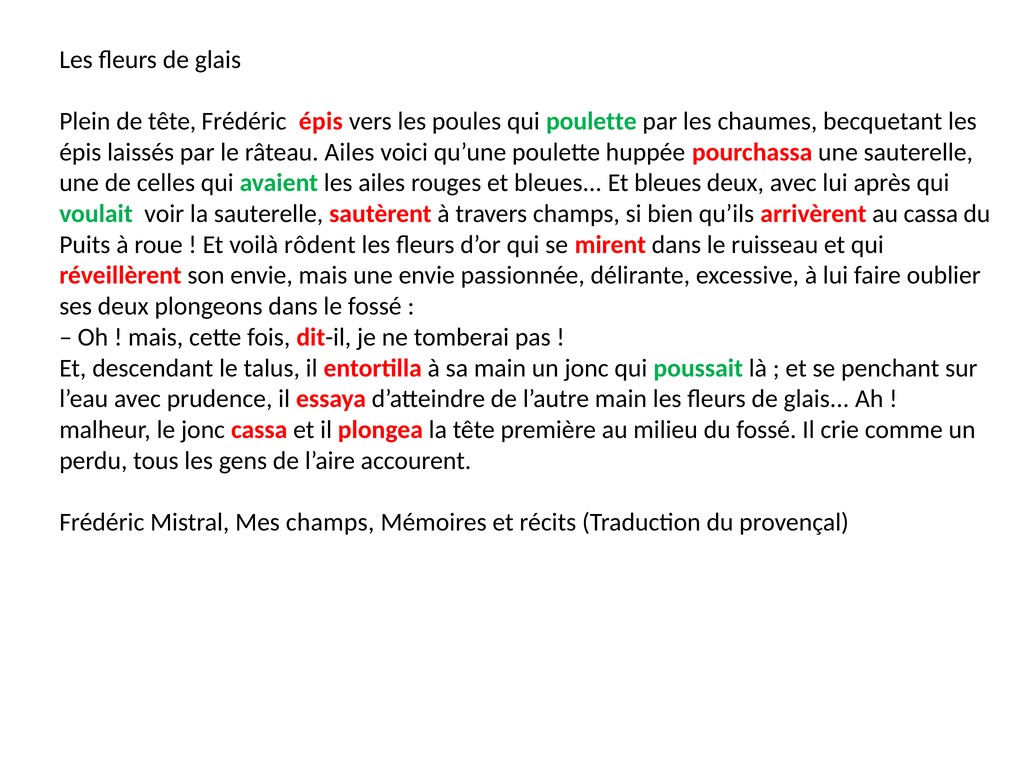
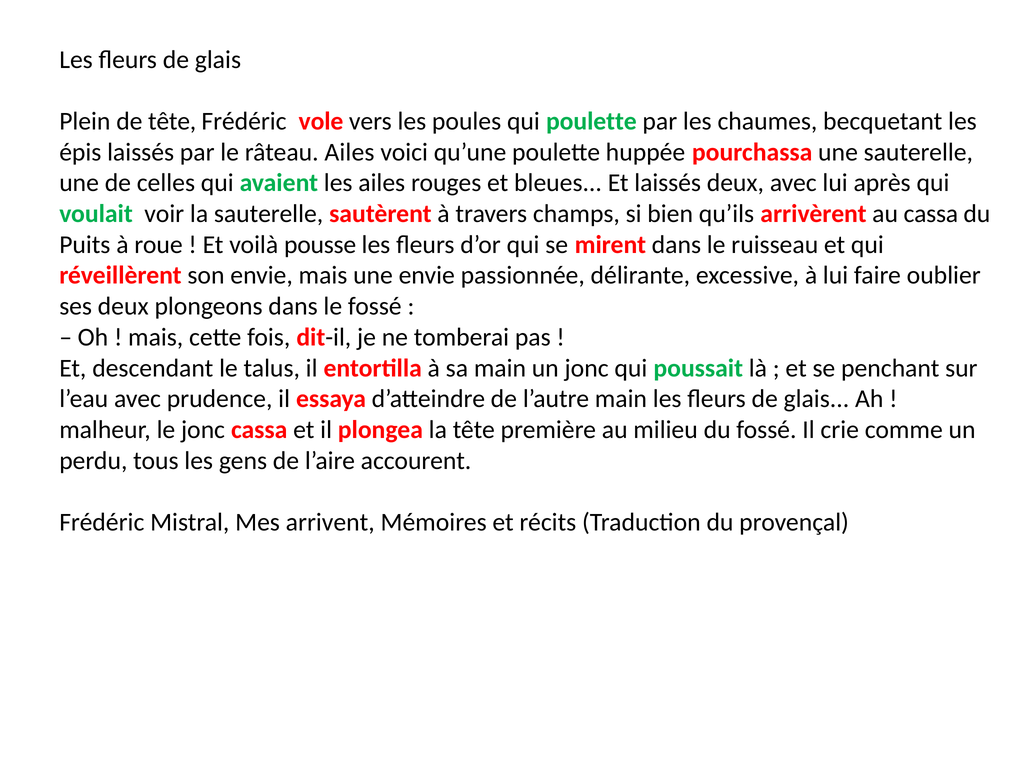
Frédéric épis: épis -> vole (321, 121)
bleues Et bleues: bleues -> laissés (668, 183)
rôdent: rôdent -> pousse (320, 245)
Mes champs: champs -> arrivent (330, 522)
